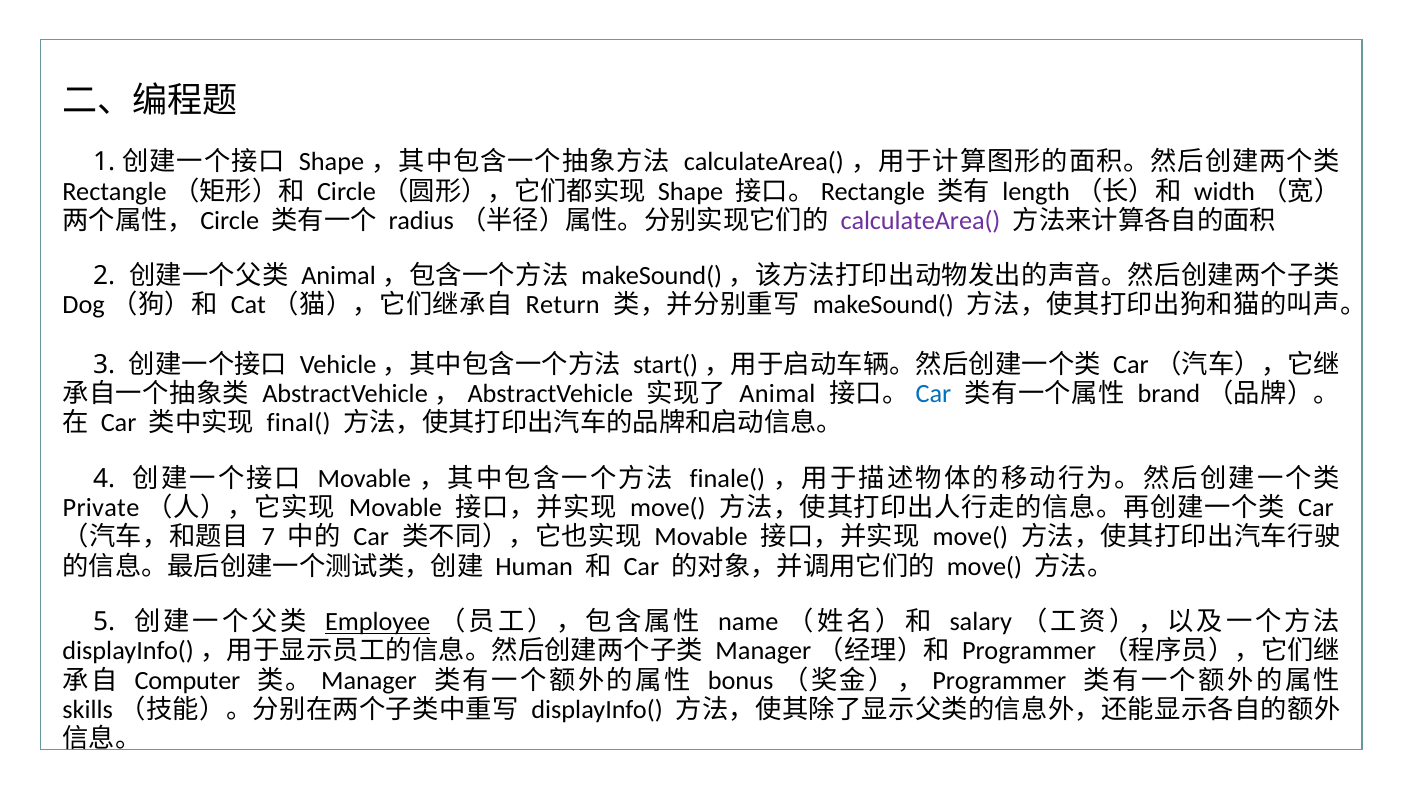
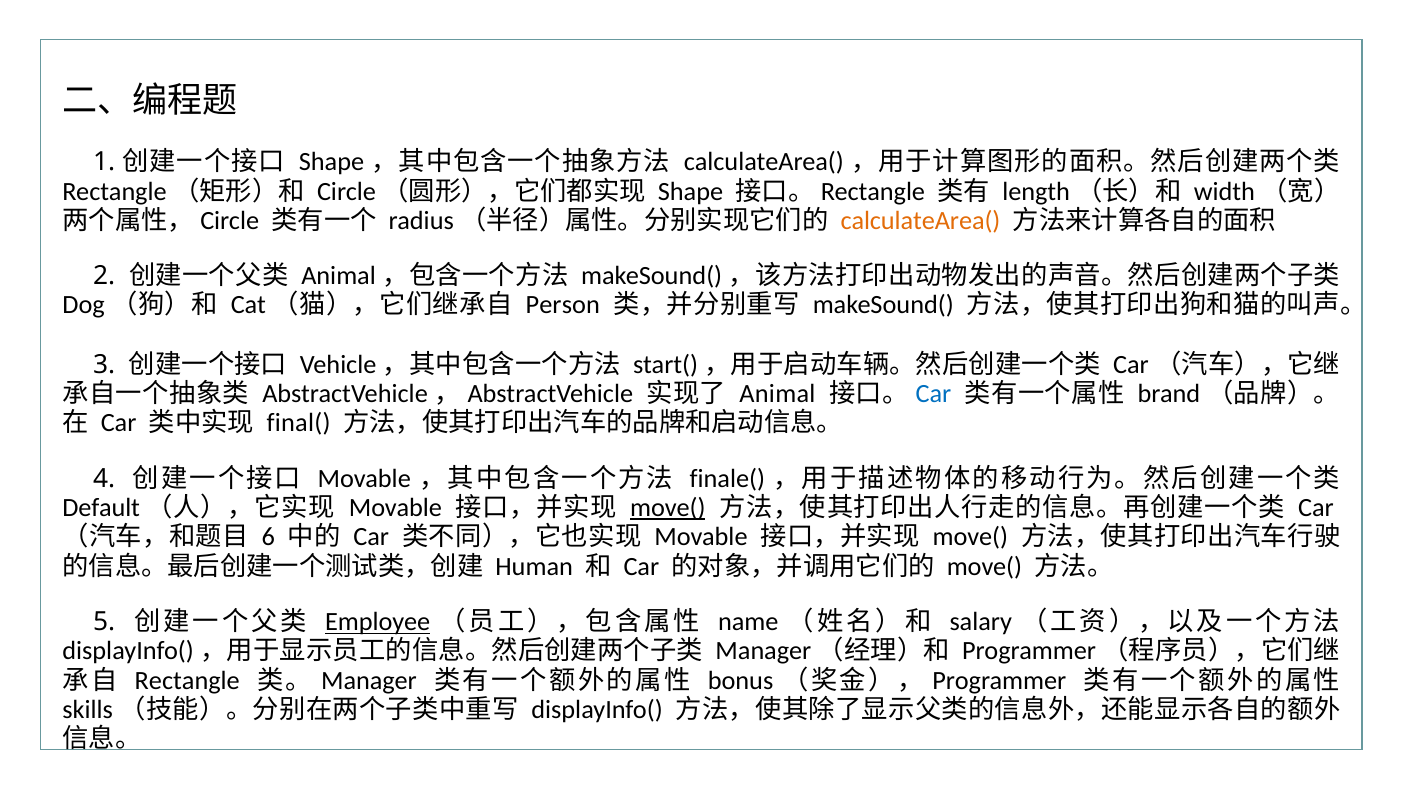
calculateArea( colour: purple -> orange (920, 221)
Return: Return -> Person (563, 305)
Private: Private -> Default (101, 508)
move( underline: none -> present (668, 508)
7: 7 -> 6 (268, 537)
Computer: Computer -> Rectangle (187, 681)
